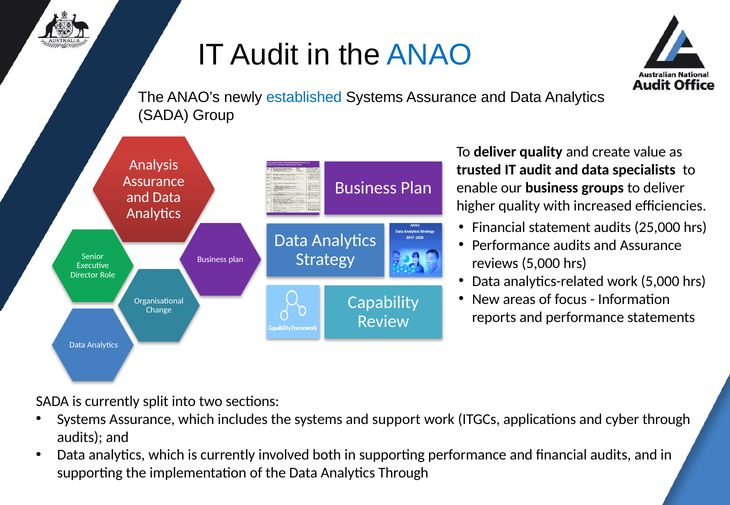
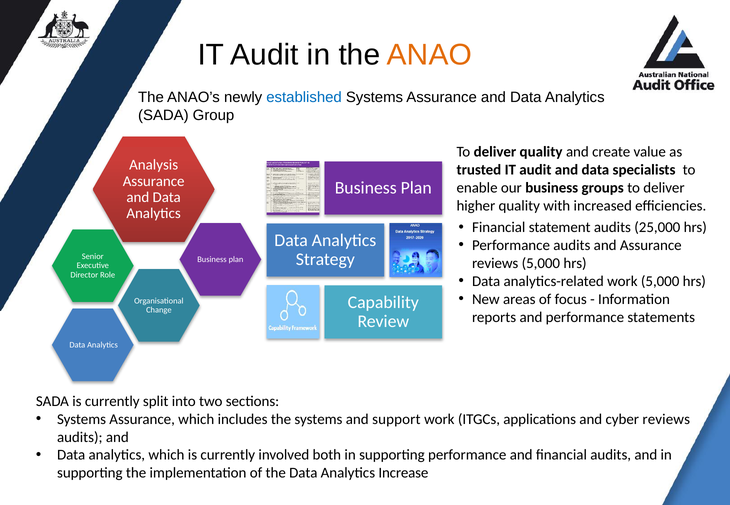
ANAO colour: blue -> orange (429, 55)
cyber through: through -> reviews (666, 419)
Analytics Through: Through -> Increase (403, 473)
